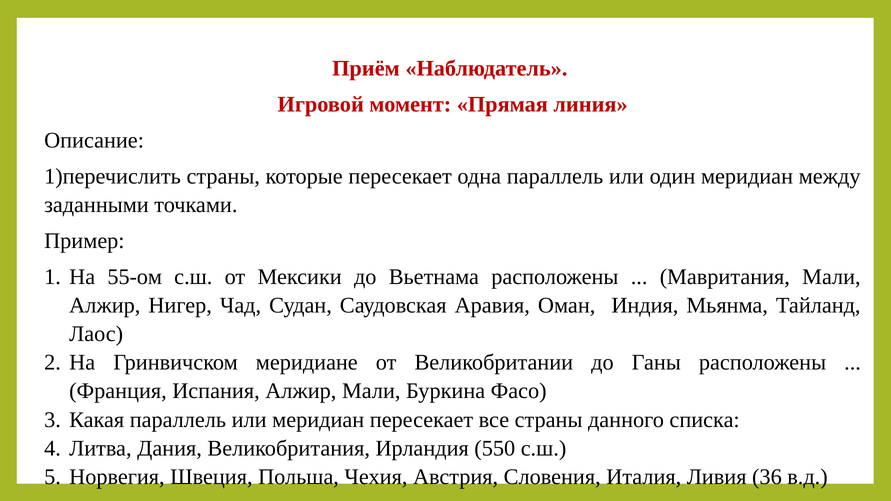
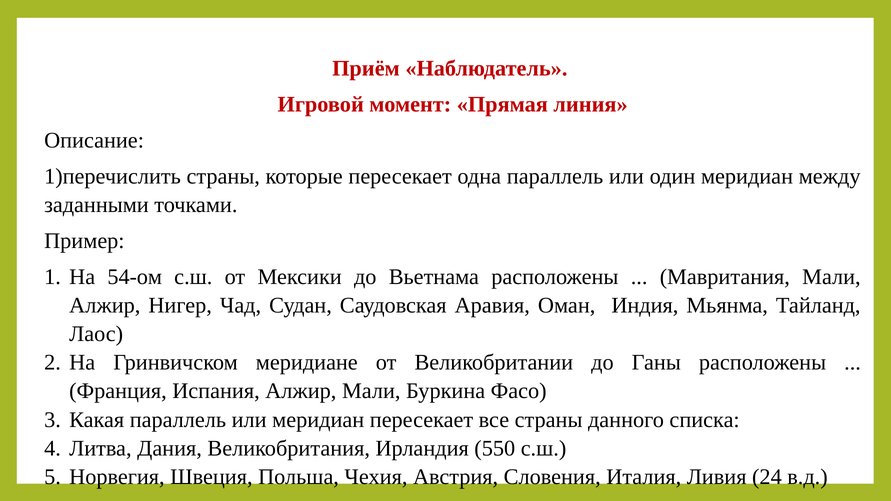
55-ом: 55-ом -> 54-ом (135, 277)
36: 36 -> 24 (767, 477)
